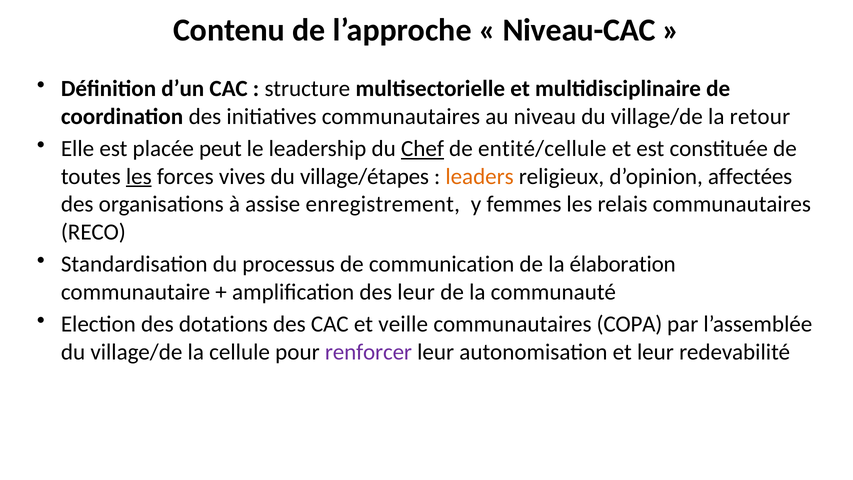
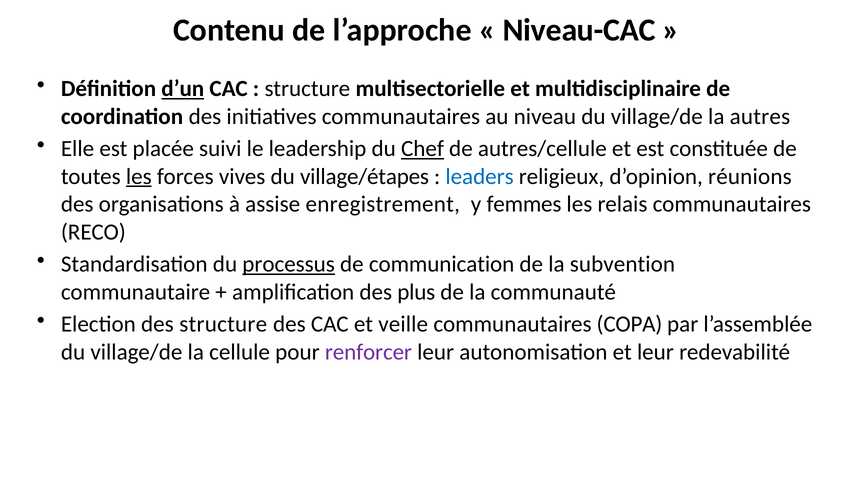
d’un underline: none -> present (183, 89)
retour: retour -> autres (760, 116)
peut: peut -> suivi (220, 149)
entité/cellule: entité/cellule -> autres/cellule (542, 149)
leaders colour: orange -> blue (480, 176)
affectées: affectées -> réunions (750, 176)
processus underline: none -> present (289, 264)
élaboration: élaboration -> subvention (622, 264)
des leur: leur -> plus (416, 292)
des dotations: dotations -> structure (223, 324)
